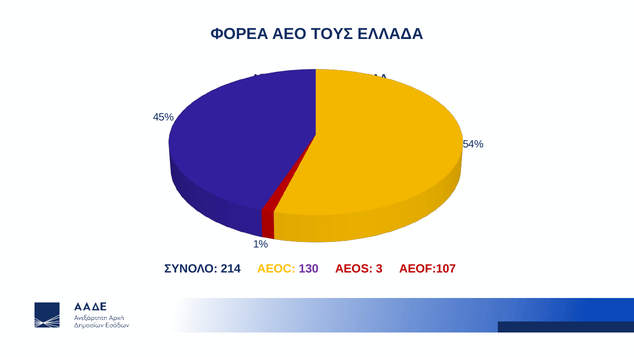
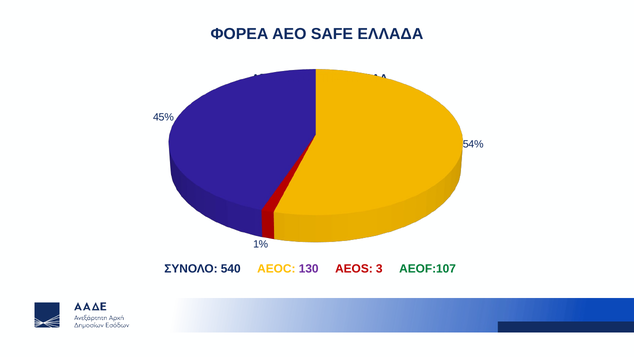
ΤΟΥΣ: ΤΟΥΣ -> SAFE (332, 34)
214: 214 -> 540 (231, 268)
AEOF:107 colour: red -> green (428, 268)
